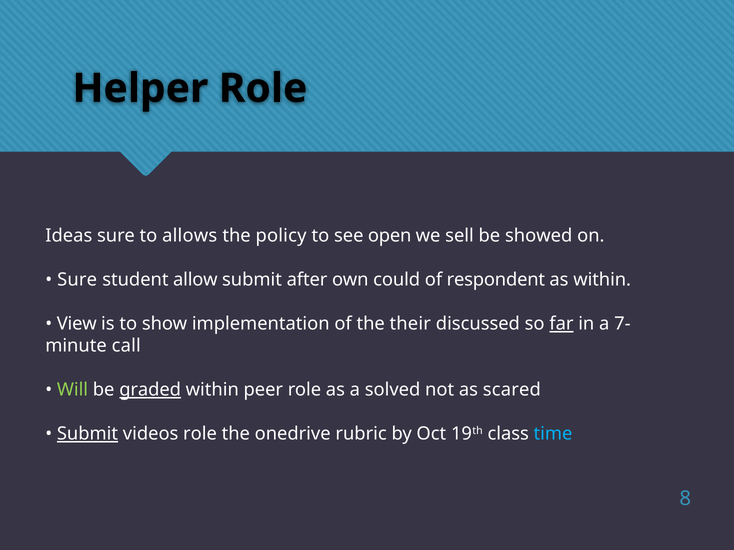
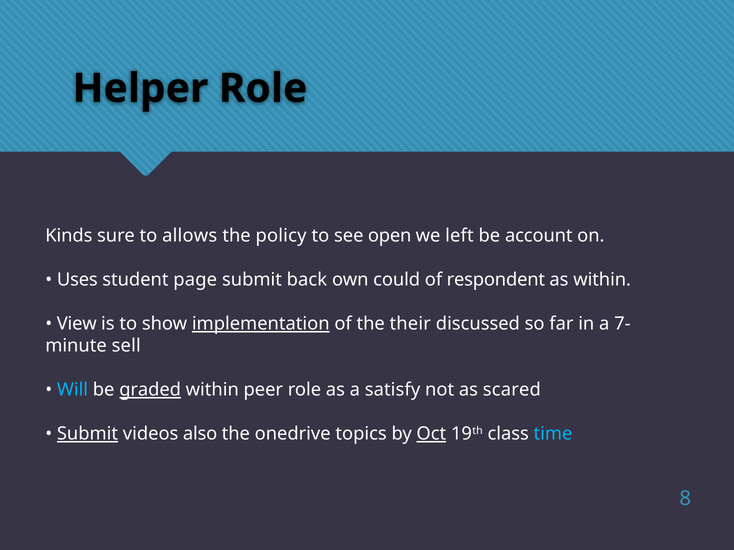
Ideas: Ideas -> Kinds (69, 236)
sell: sell -> left (459, 236)
showed: showed -> account (539, 236)
Sure: Sure -> Uses (77, 280)
allow: allow -> page (195, 280)
after: after -> back (307, 280)
implementation underline: none -> present (261, 324)
far underline: present -> none (561, 324)
call: call -> sell (126, 346)
Will colour: light green -> light blue (73, 390)
solved: solved -> satisfy (392, 390)
videos role: role -> also (200, 434)
rubric: rubric -> topics (361, 434)
Oct underline: none -> present (431, 434)
